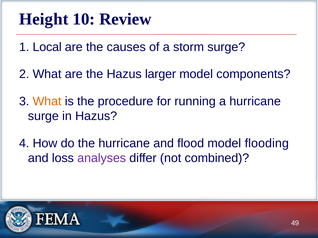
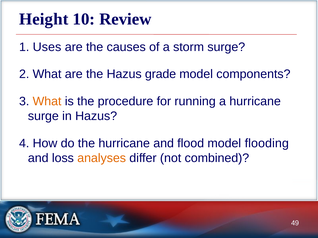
Local: Local -> Uses (47, 47)
larger: larger -> grade (161, 74)
analyses colour: purple -> orange (102, 158)
